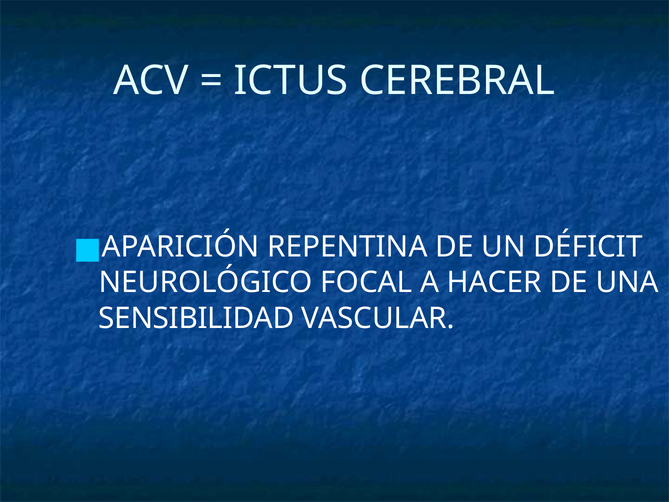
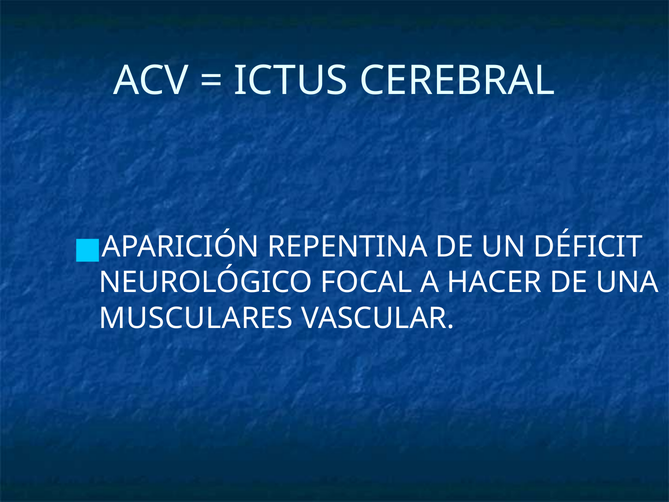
SENSIBILIDAD: SENSIBILIDAD -> MUSCULARES (196, 318)
